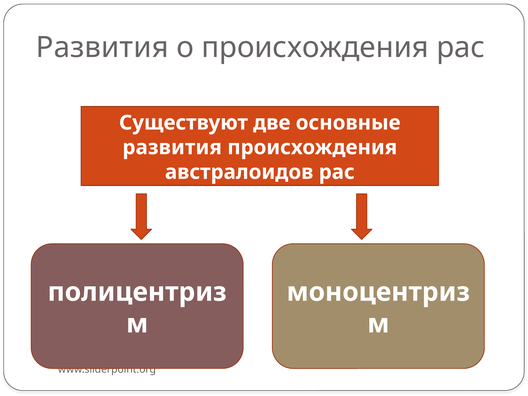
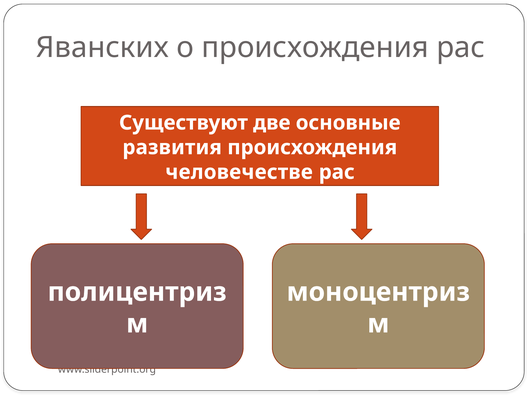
Развития: Развития -> Яванских (102, 47)
австралоидов: австралоидов -> человечестве (239, 172)
